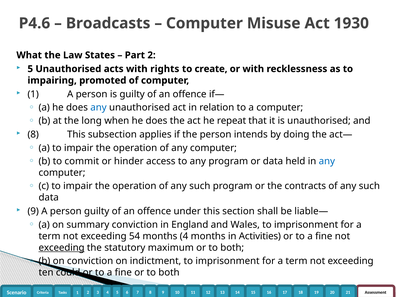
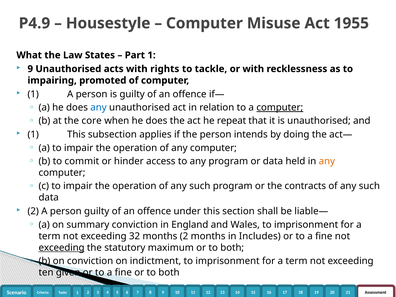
P4.6: P4.6 -> P4.9 (34, 23)
Broadcasts: Broadcasts -> Housestyle (108, 23)
1930: 1930 -> 1955 (351, 23)
Part 2: 2 -> 1 (152, 55)
5: 5 -> 9 (30, 69)
create: create -> tackle (211, 69)
computer underline: none -> present (280, 107)
long: long -> core (92, 121)
8: 8 -> 1 (33, 135)
any colour: blue -> orange (327, 161)
9: 9 -> 2 (33, 211)
54: 54 -> 32 (135, 236)
months 4: 4 -> 2 (184, 236)
Activities: Activities -> Includes (260, 236)
could: could -> given (68, 273)
